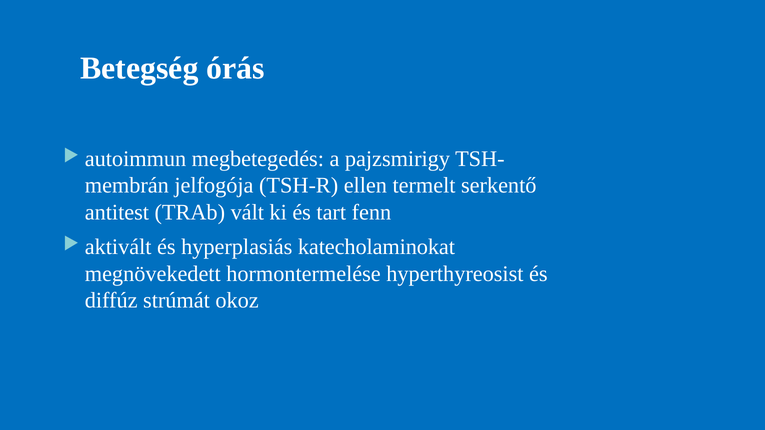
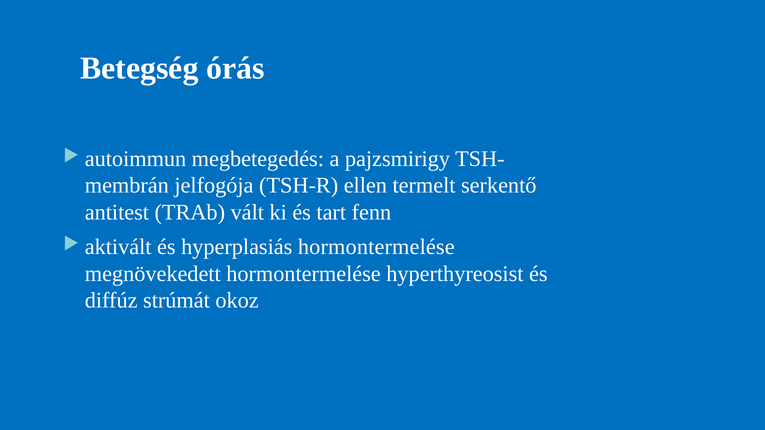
hyperplasiás katecholaminokat: katecholaminokat -> hormontermelése (376, 247)
